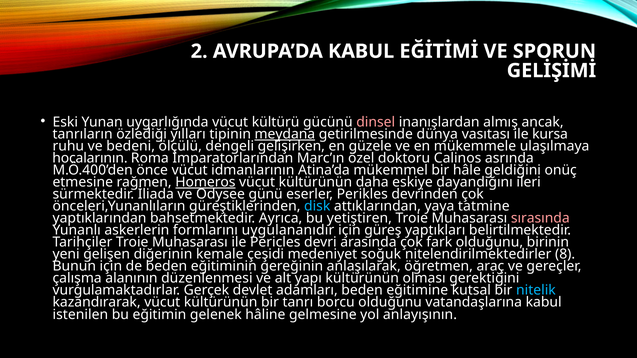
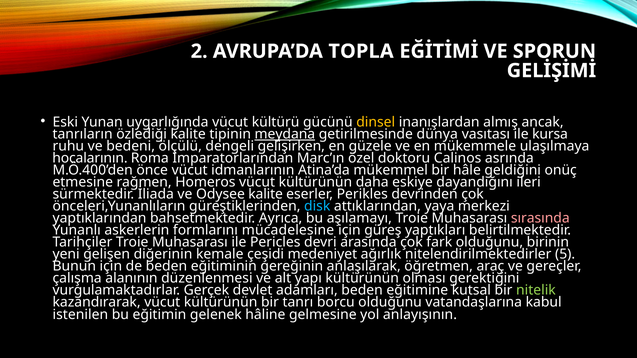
AVRUPA’DA KABUL: KABUL -> TOPLA (361, 51)
dinsel colour: pink -> yellow (376, 122)
özlediği yılları: yılları -> kalite (188, 134)
Homeros underline: present -> none (205, 182)
Odysee günü: günü -> kalite (266, 194)
tatmine: tatmine -> merkezi (484, 206)
yetiştiren: yetiştiren -> aşılamayı (359, 218)
uygulananıdır: uygulananıdır -> mücadelesine (288, 230)
soğuk: soğuk -> ağırlık (381, 254)
8: 8 -> 5 (565, 254)
nitelik colour: light blue -> light green (536, 291)
